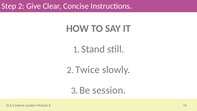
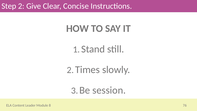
Twice: Twice -> Times (87, 70)
